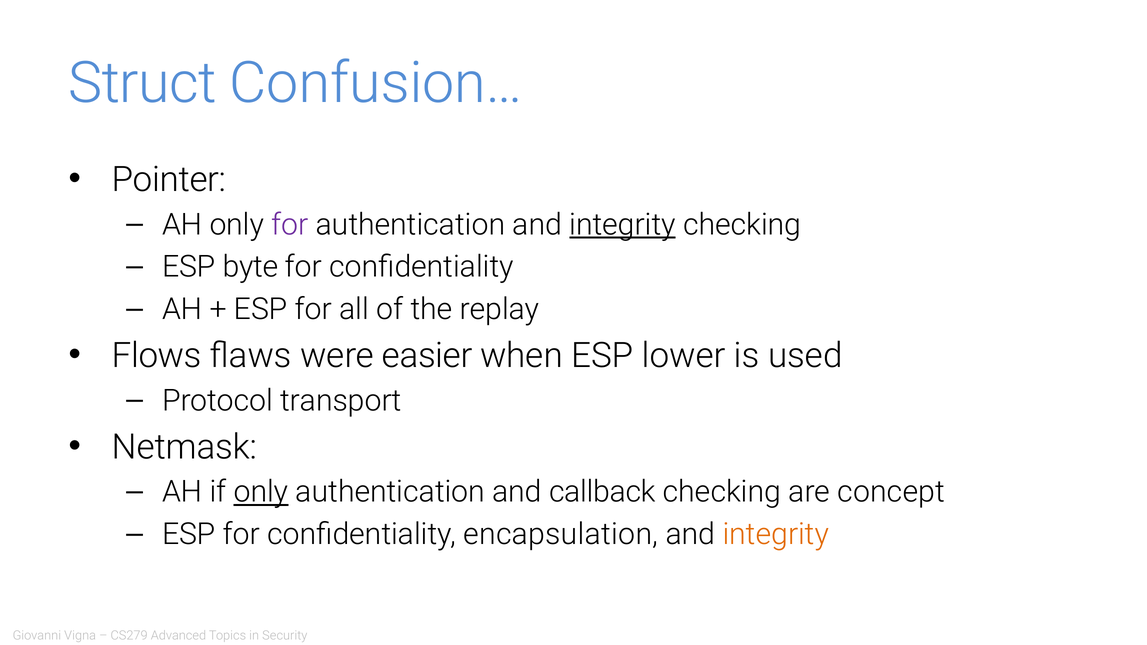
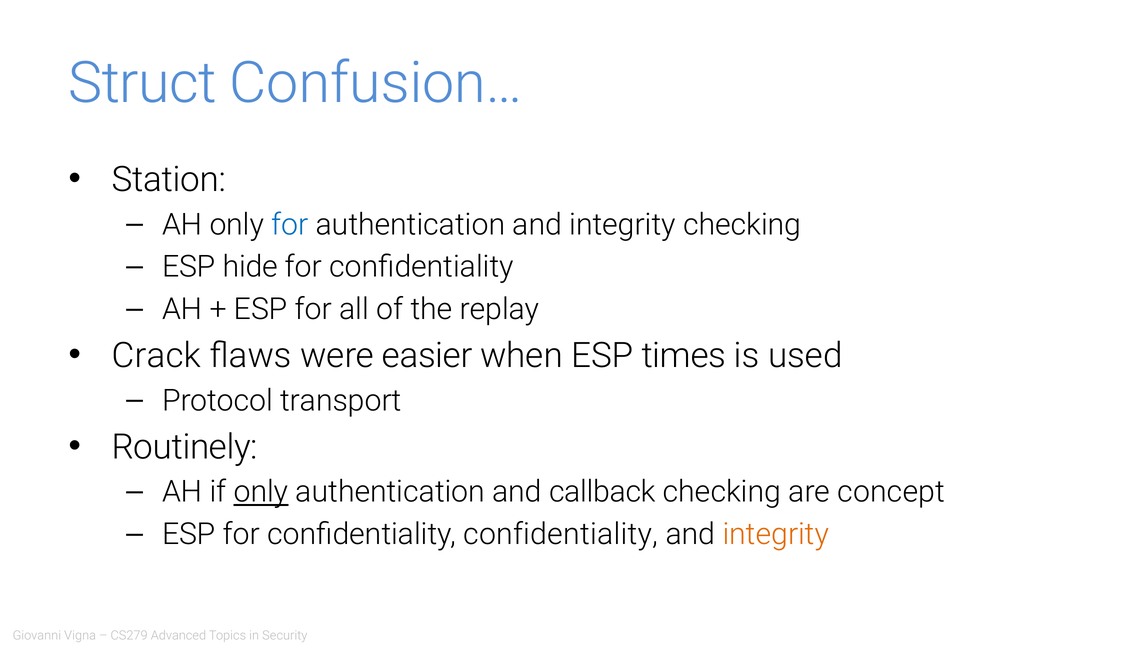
Pointer: Pointer -> Station (169, 180)
for colour: purple -> blue (290, 225)
integrity underline: present -> none (623, 225)
byte: byte -> hide (250, 267)
Flows: Flows -> Crack (156, 356)
lower: lower -> times (684, 356)
Netmask: Netmask -> Routinely (185, 447)
confidentiality encapsulation: encapsulation -> confidentiality (561, 535)
